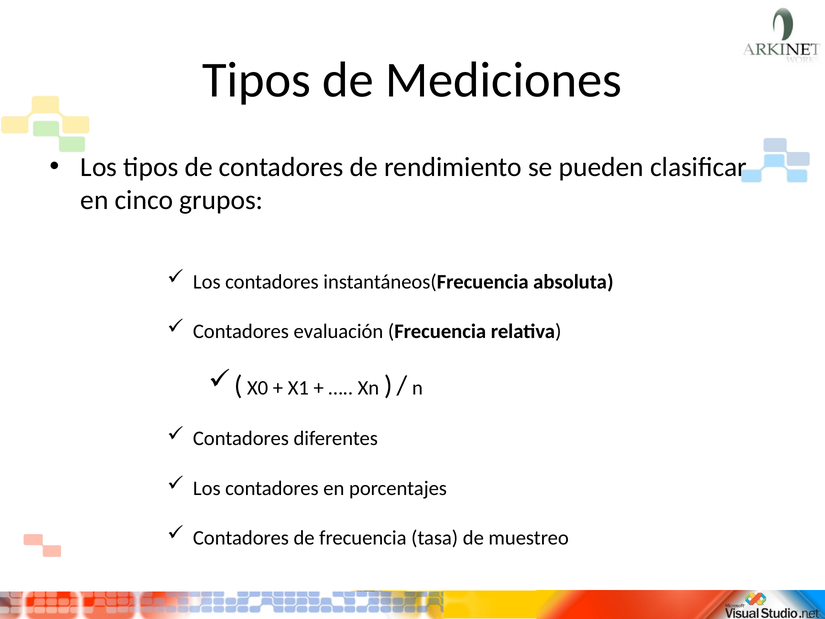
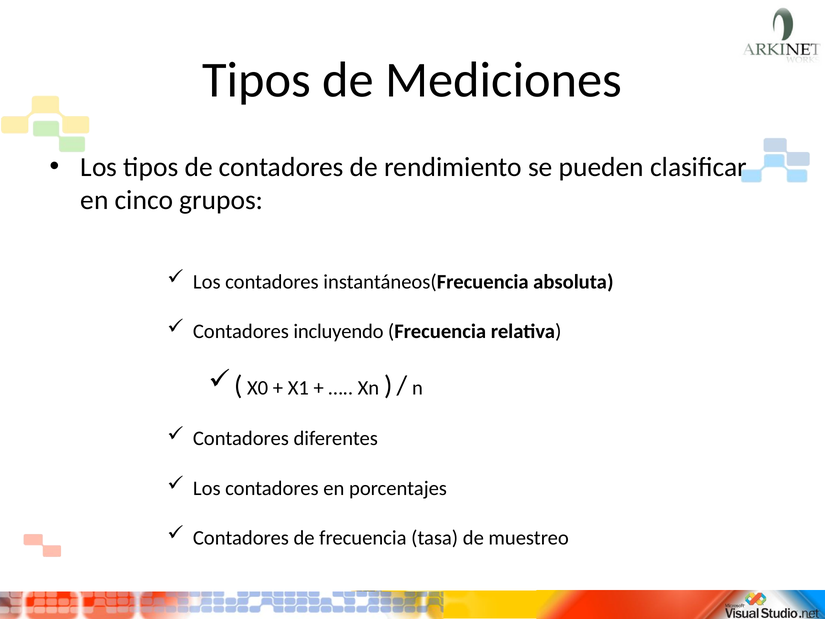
evaluación: evaluación -> incluyendo (338, 331)
